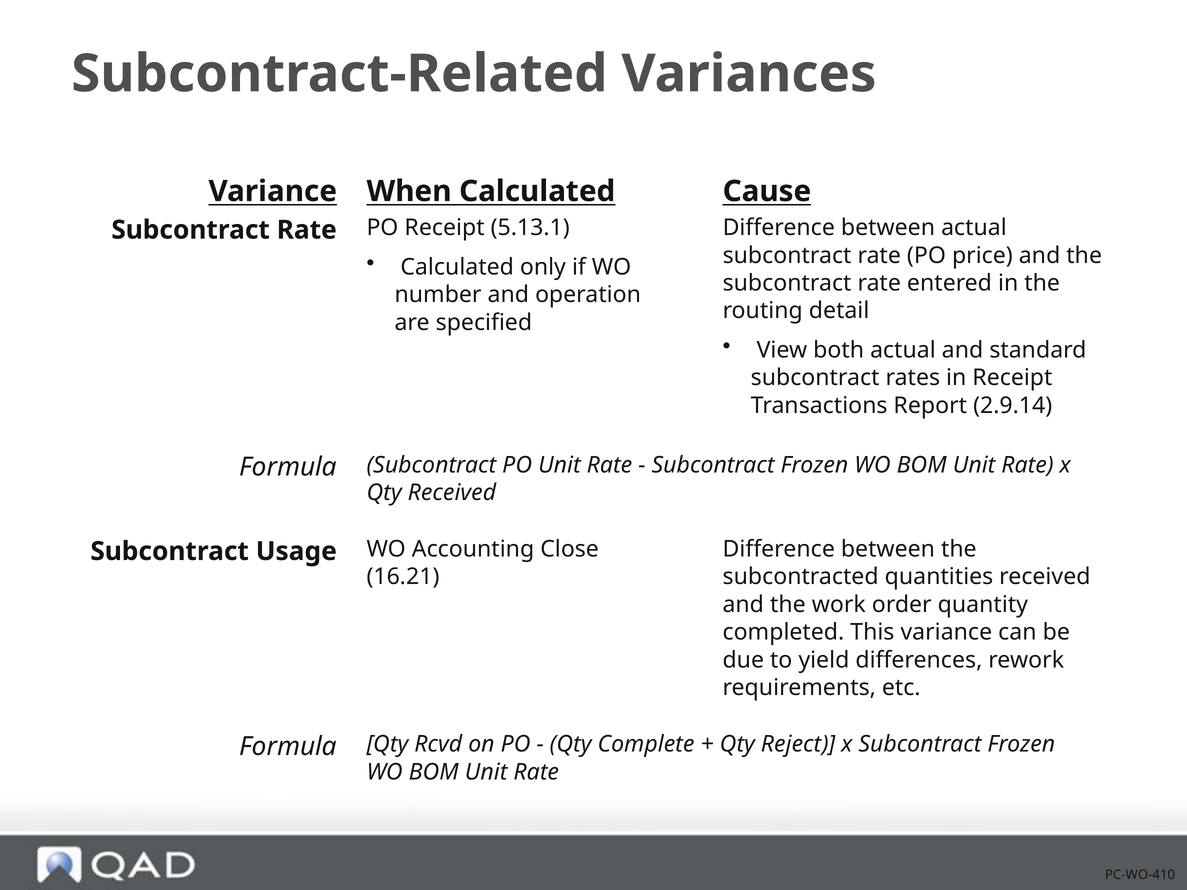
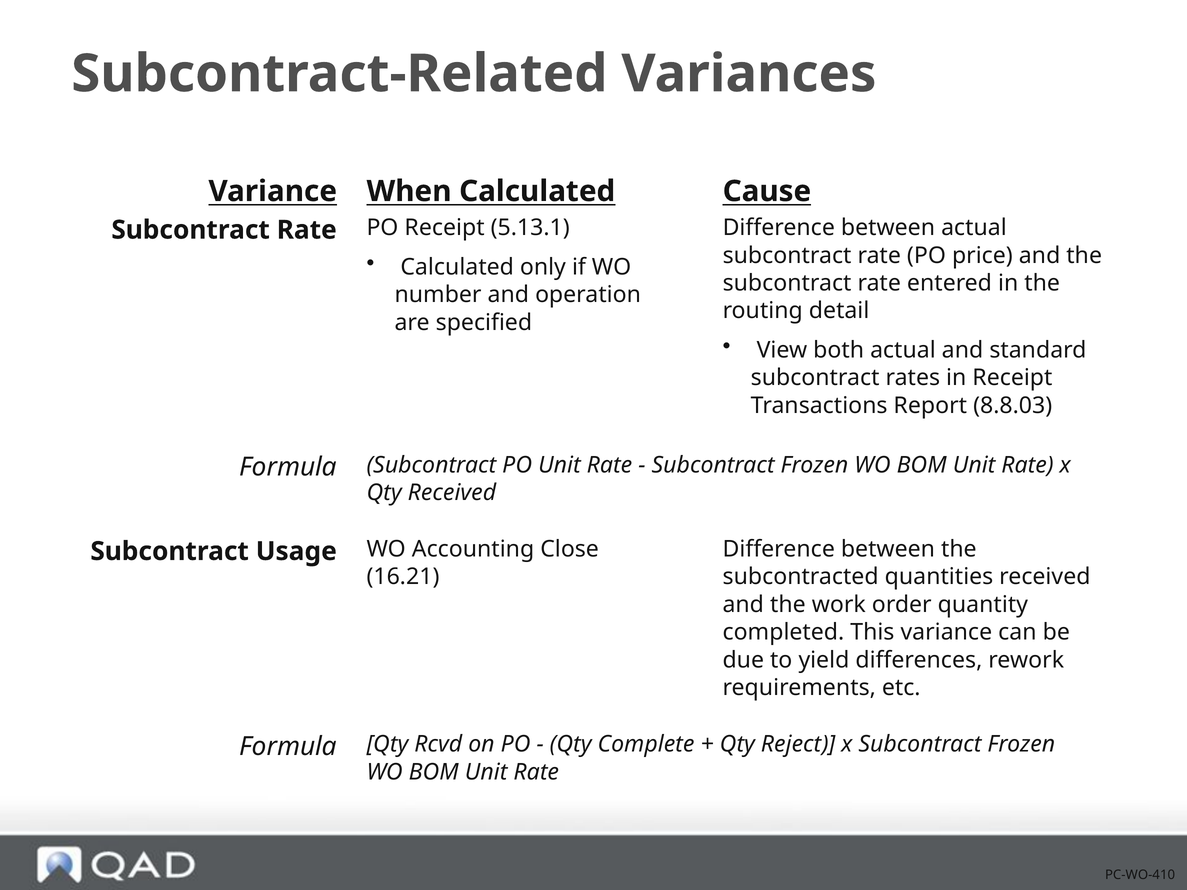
2.9.14: 2.9.14 -> 8.8.03 (1013, 406)
